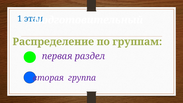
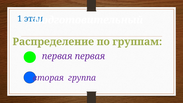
первая раздел: раздел -> первая (90, 56)
